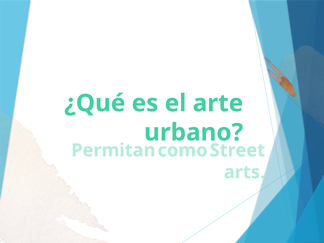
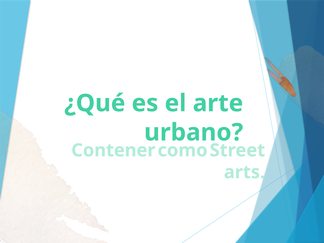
Permitan: Permitan -> Contener (113, 150)
